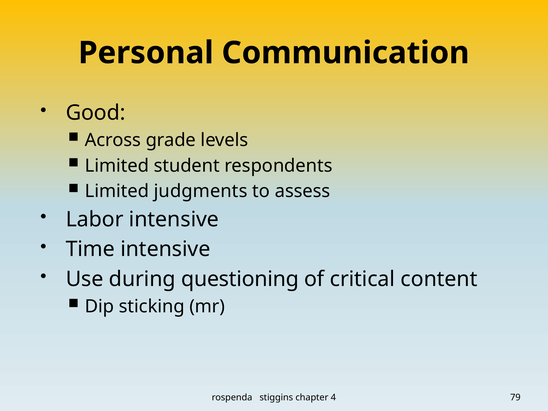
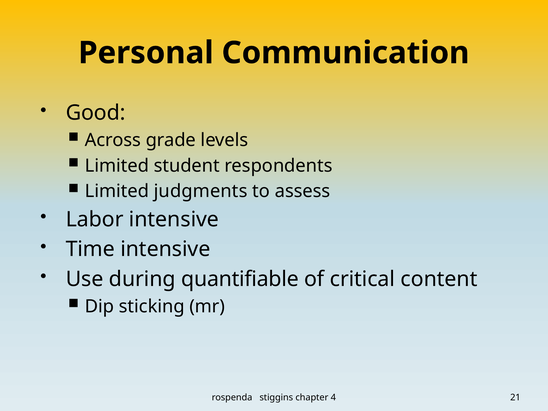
questioning: questioning -> quantifiable (240, 279)
79: 79 -> 21 (515, 397)
